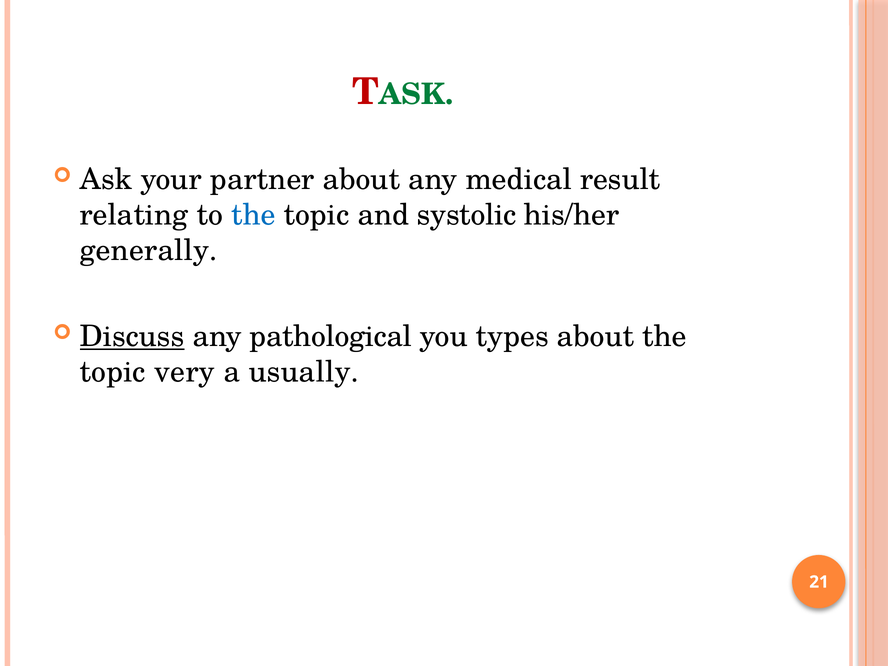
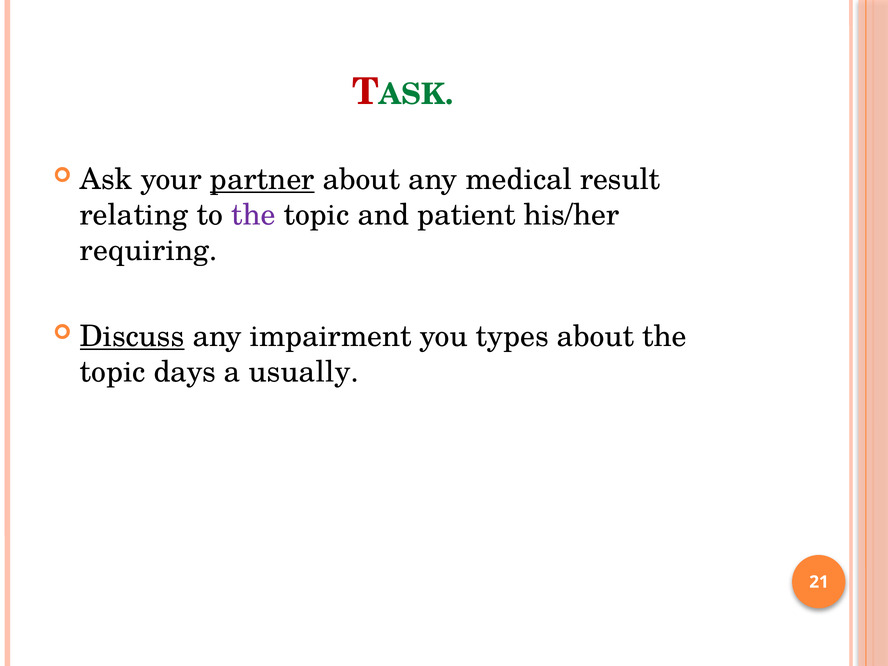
partner underline: none -> present (262, 180)
the colour: blue -> purple (253, 215)
systolic: systolic -> patient (467, 215)
generally: generally -> requiring (149, 251)
pathological: pathological -> impairment (331, 337)
very: very -> days (185, 372)
